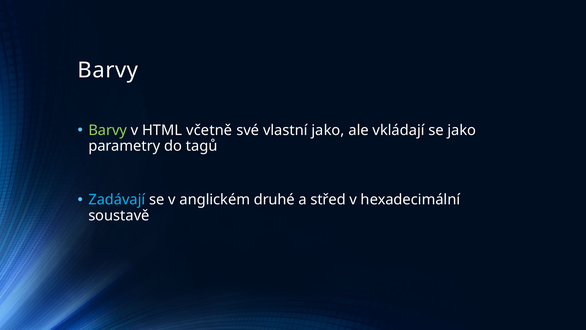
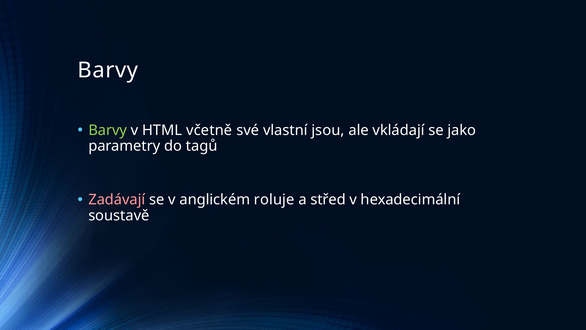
vlastní jako: jako -> jsou (328, 130)
Zadávají colour: light blue -> pink (117, 200)
druhé: druhé -> roluje (274, 200)
